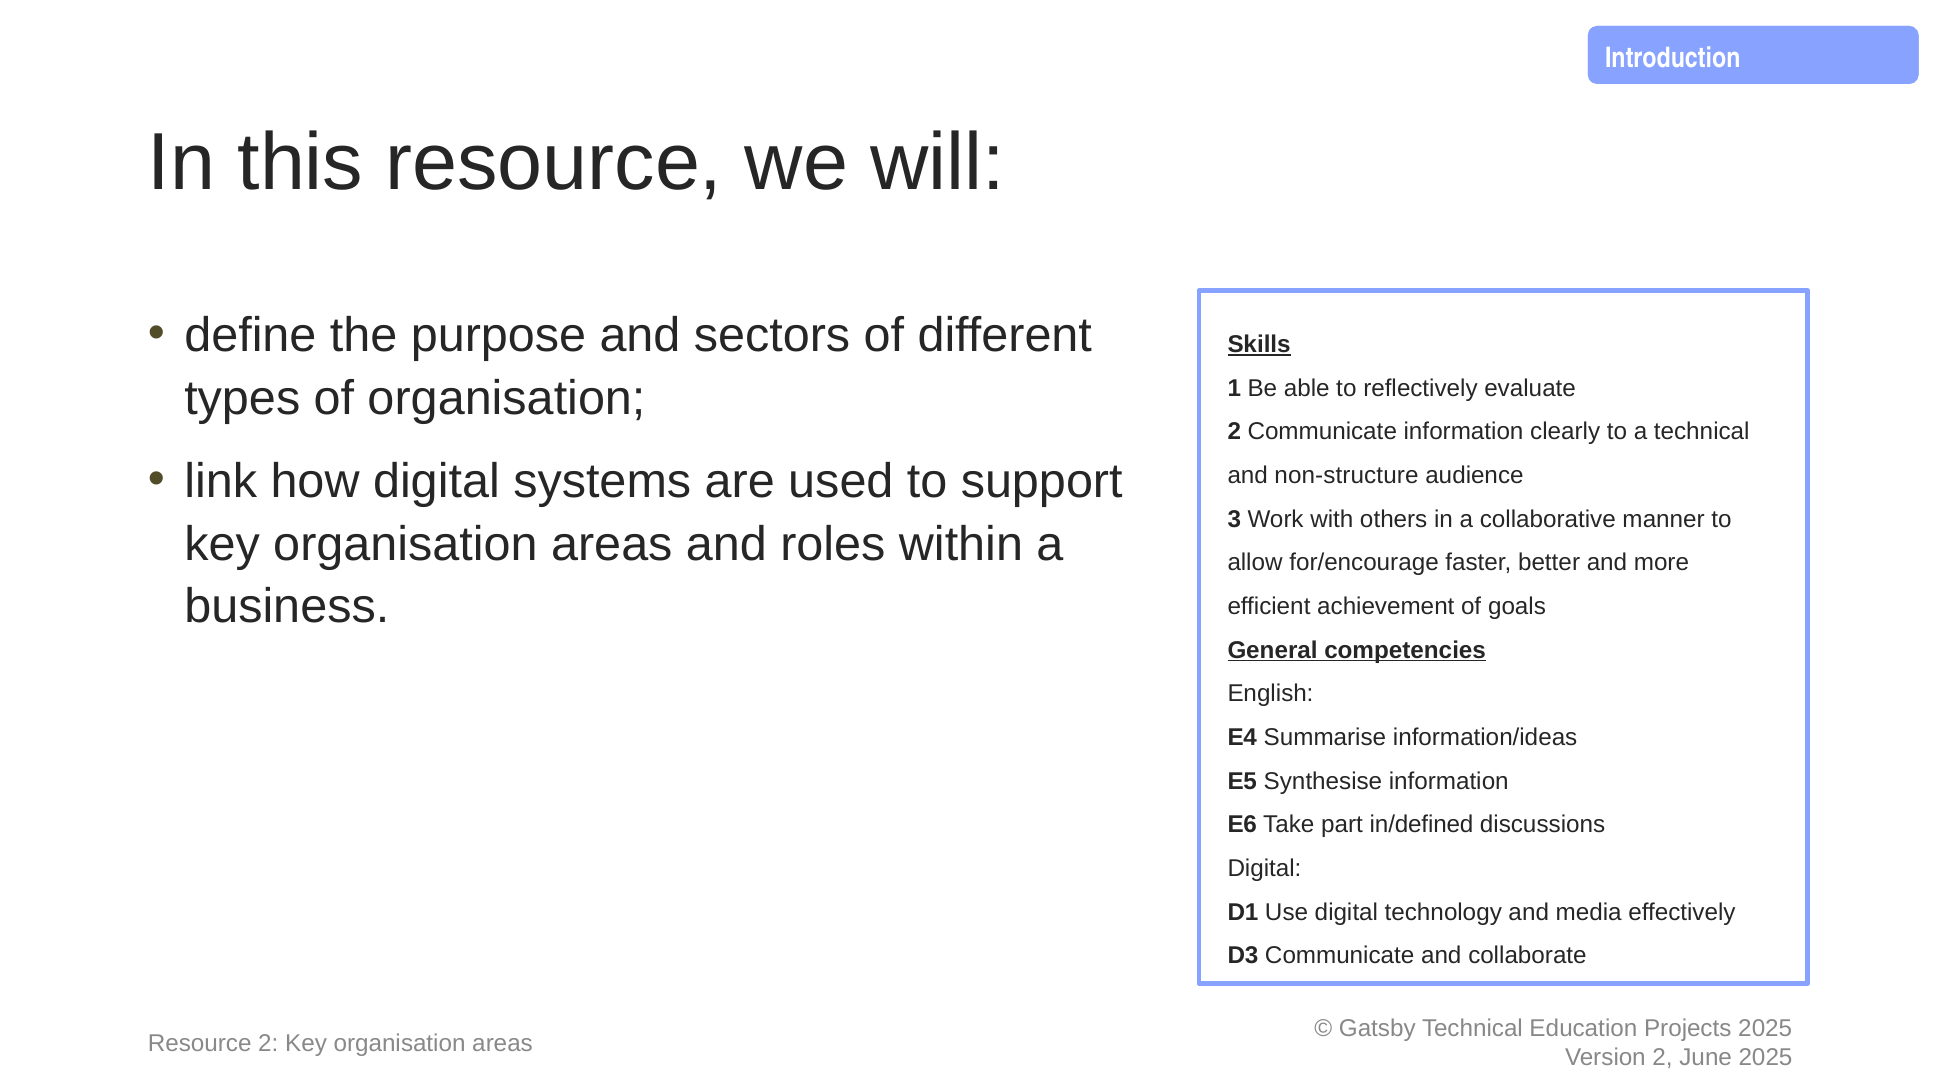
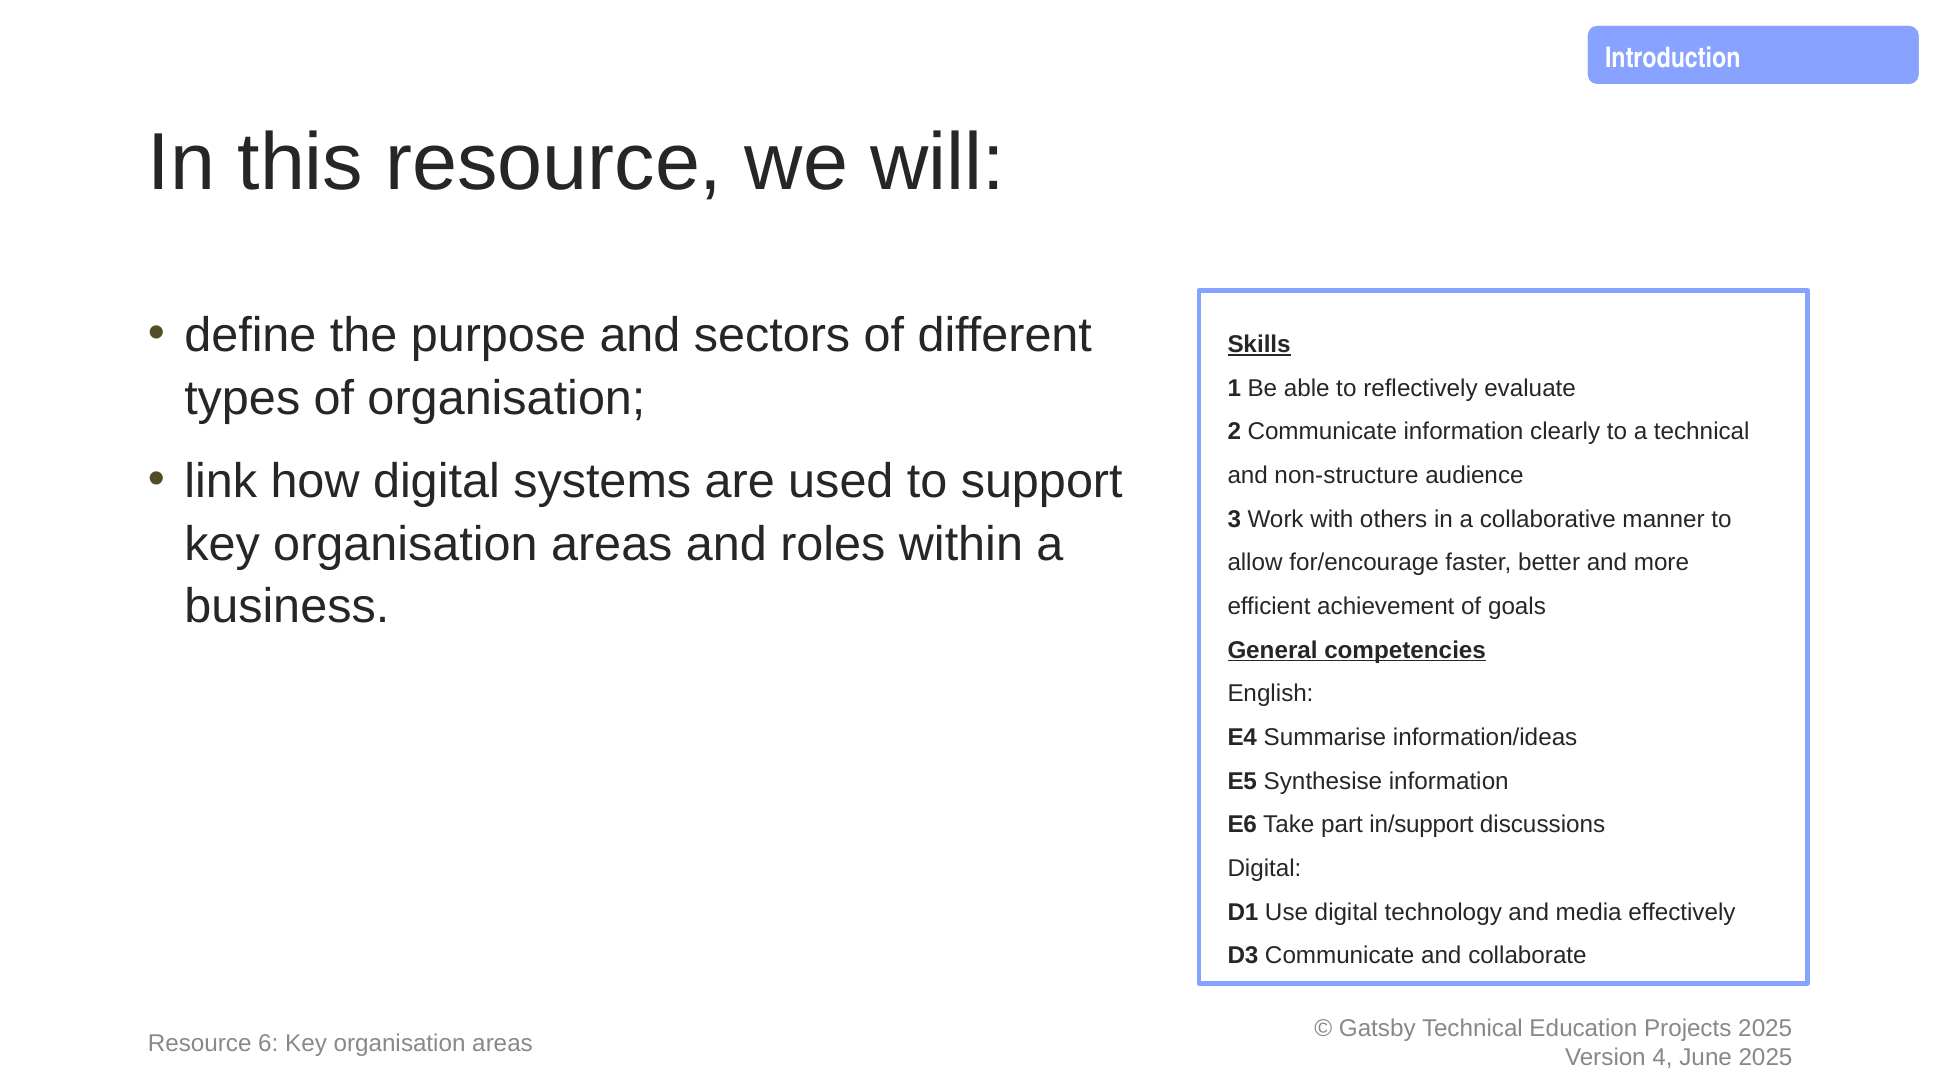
in/defined: in/defined -> in/support (1422, 825)
Resource 2: 2 -> 6 (268, 1044)
2: 2 -> 4 (1663, 1057)
